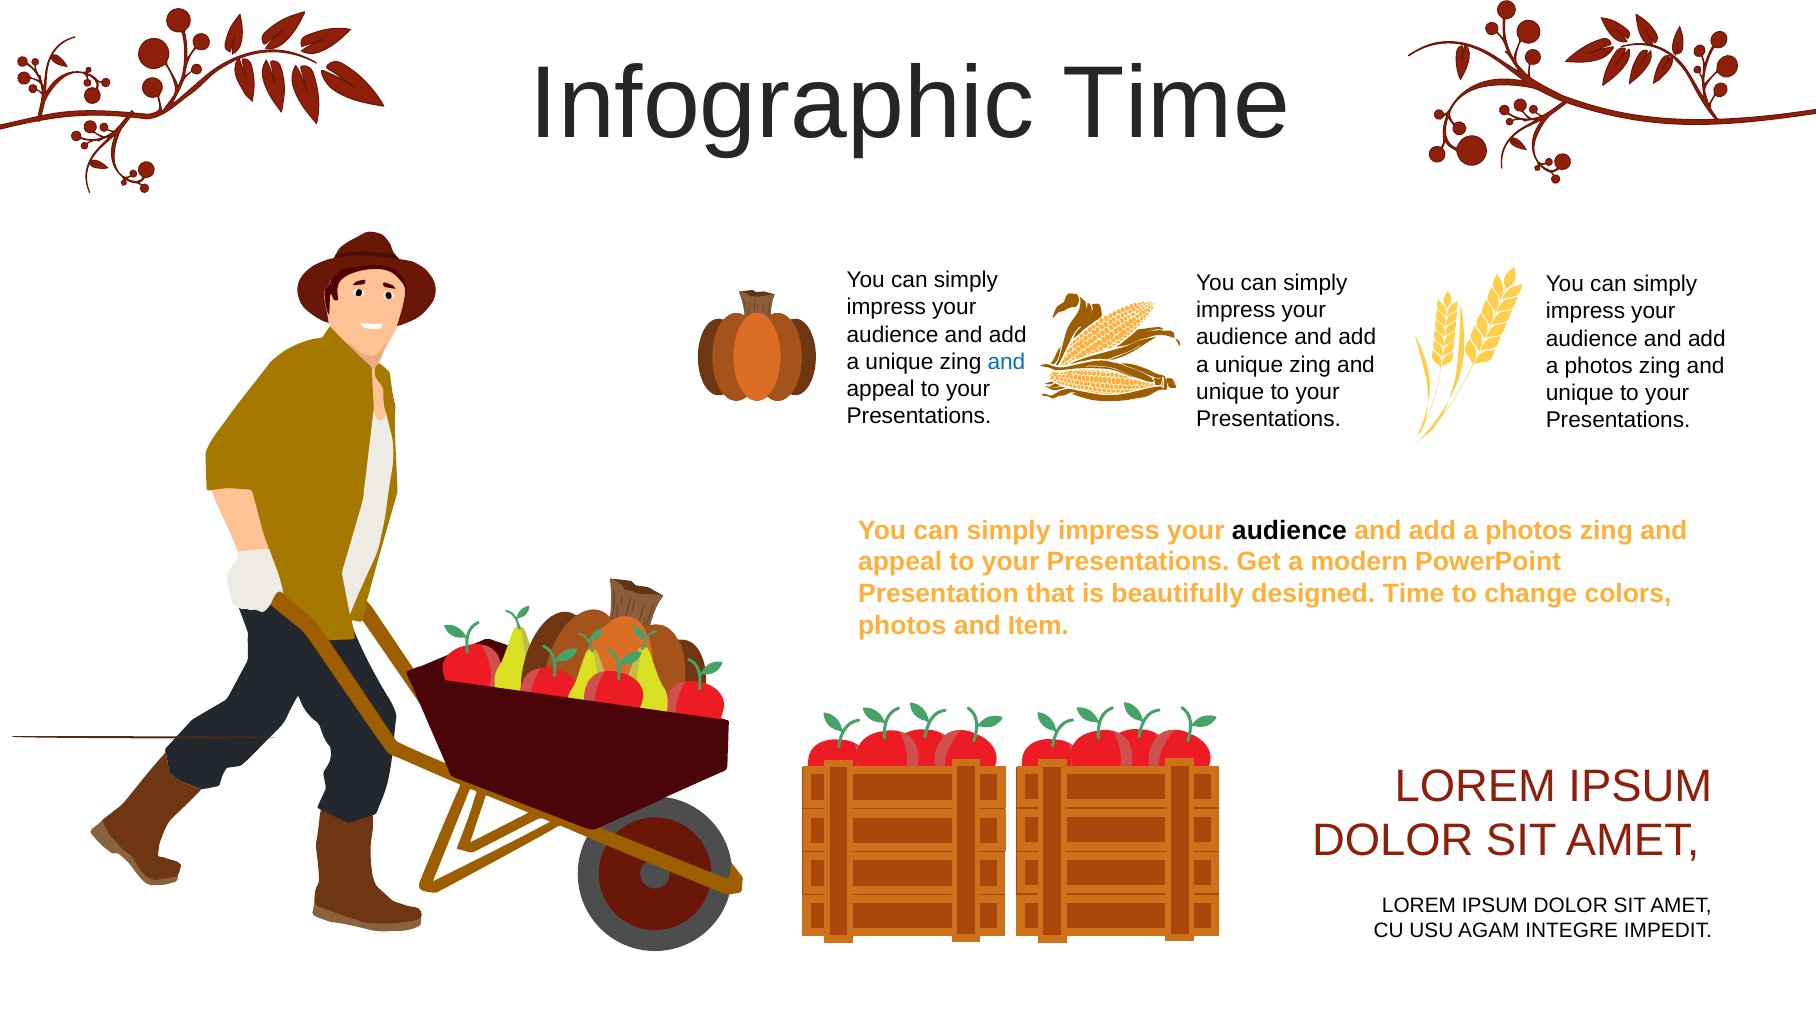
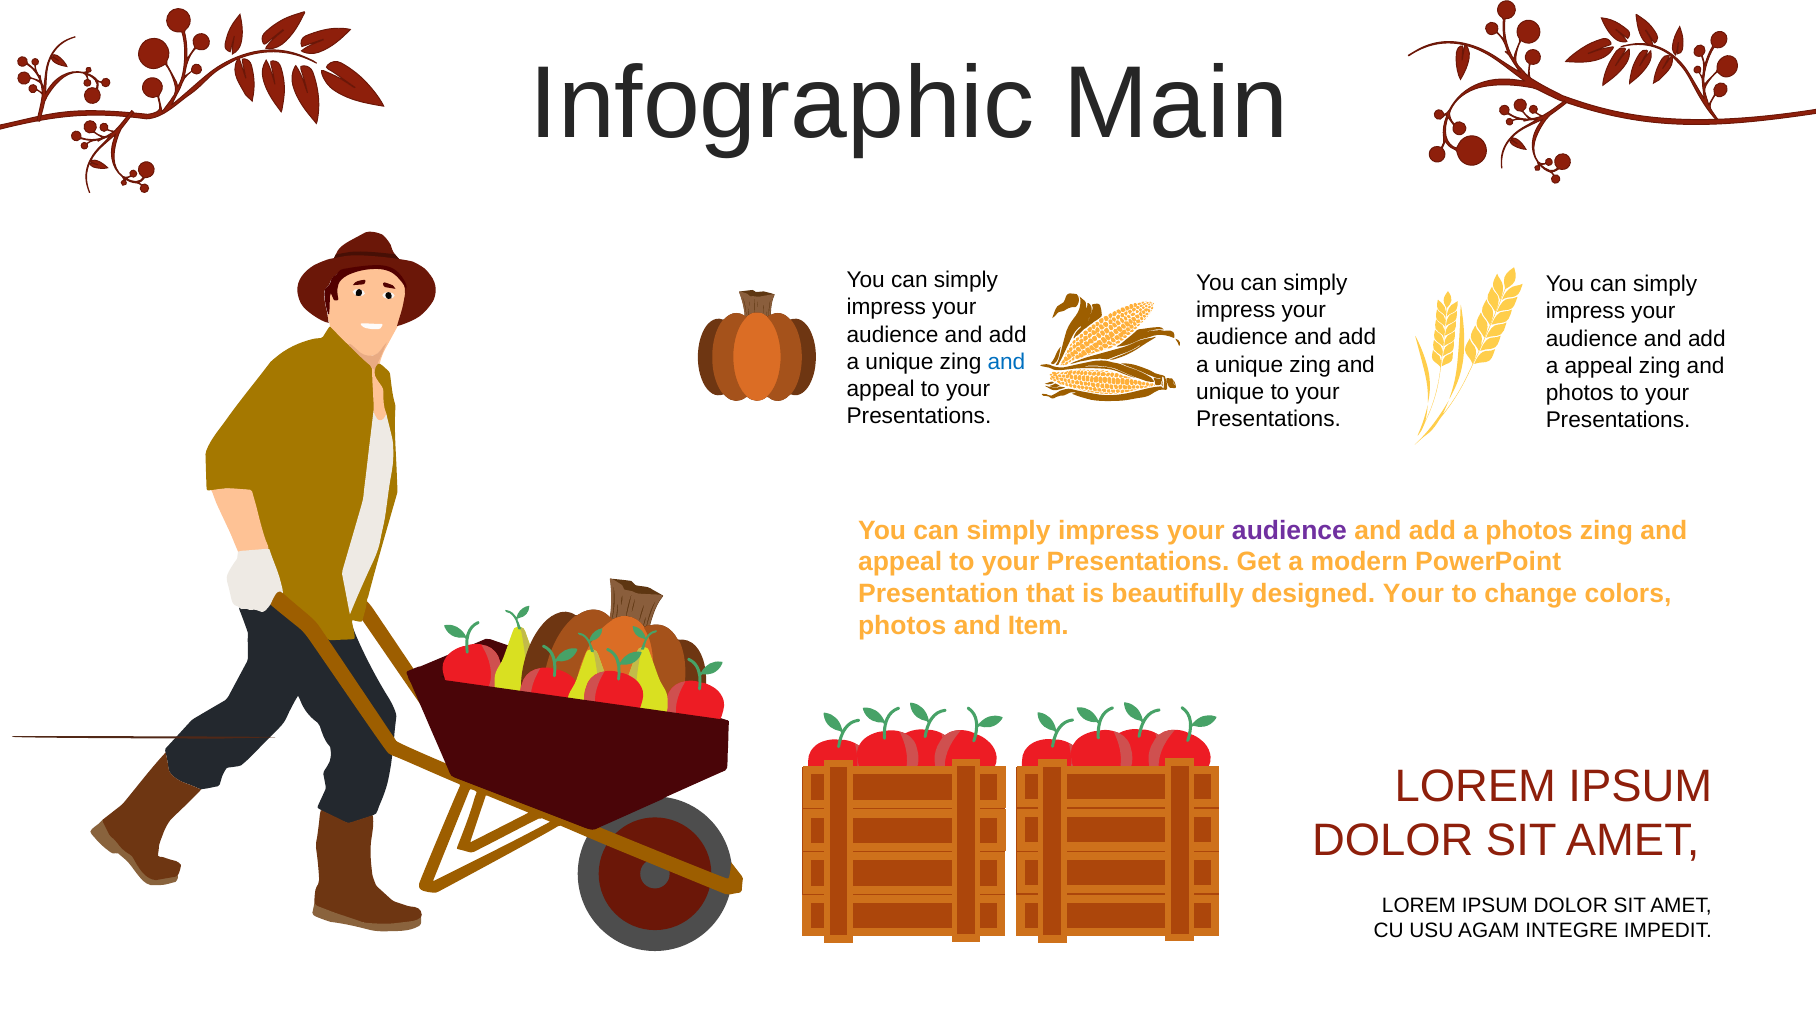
Infographic Time: Time -> Main (1176, 104)
photos: photos -> appeal (1599, 366)
unique: unique -> photos (1580, 393)
audience colour: black -> purple (1289, 530)
designed Time: Time -> Your (1413, 594)
